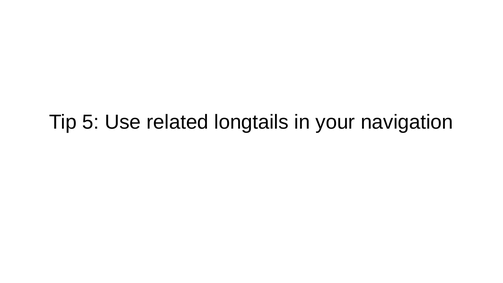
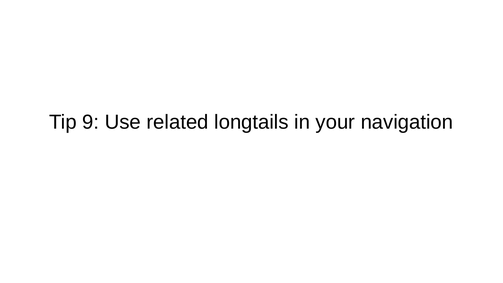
5: 5 -> 9 (91, 122)
